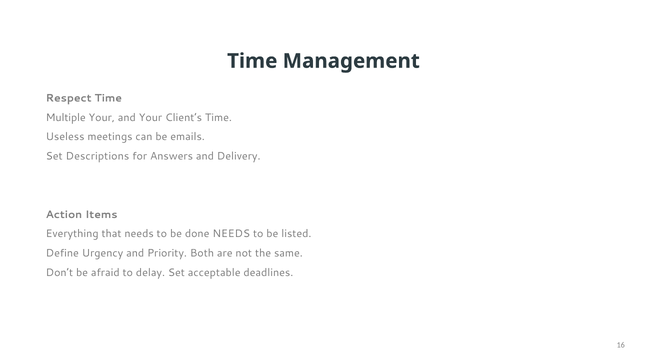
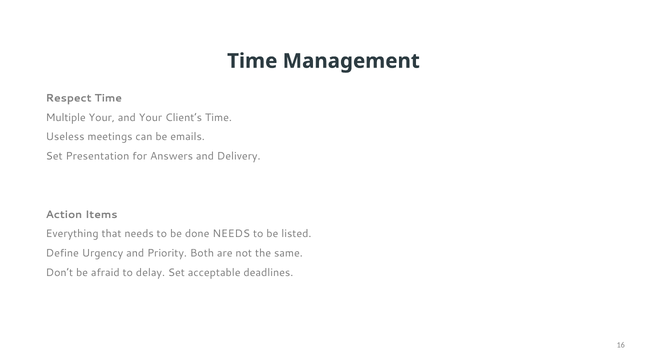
Descriptions: Descriptions -> Presentation (97, 156)
